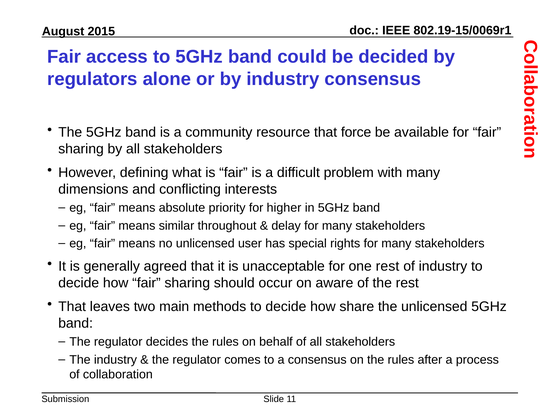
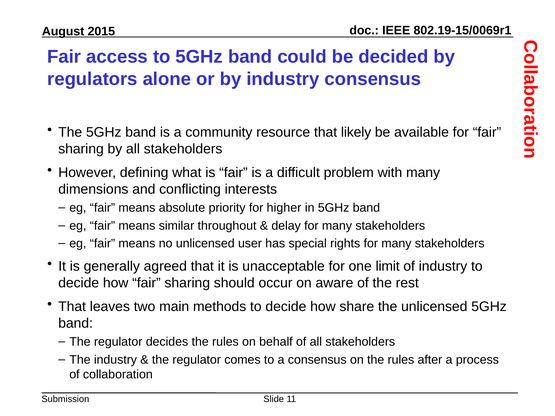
force: force -> likely (356, 132)
one rest: rest -> limit (388, 266)
